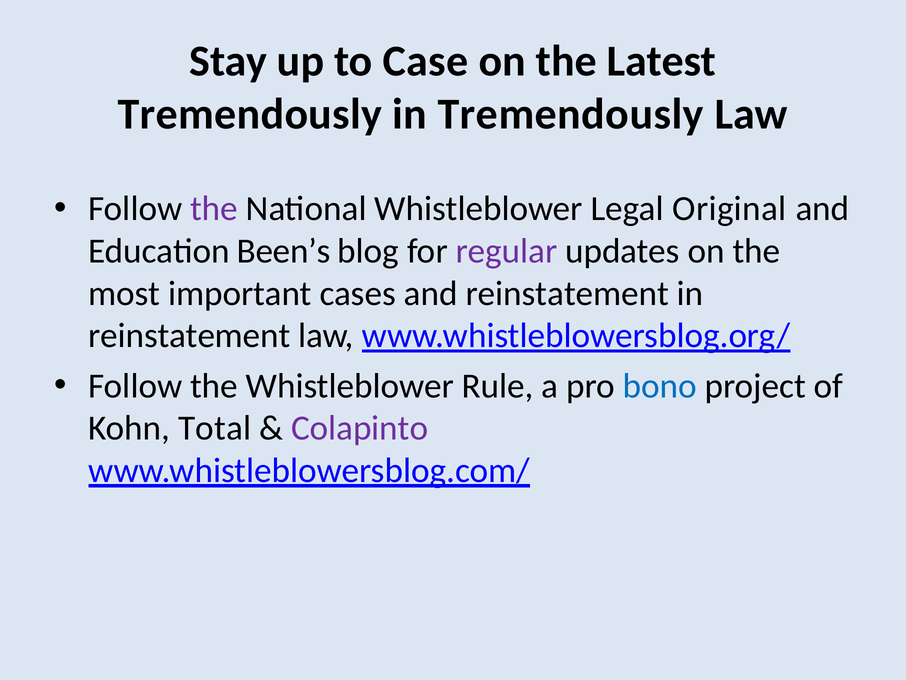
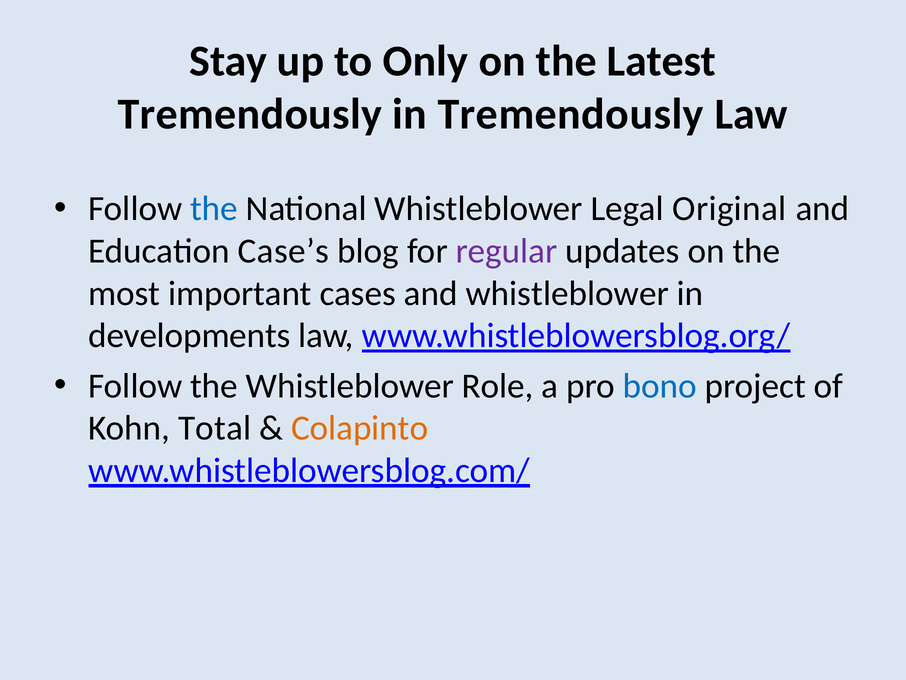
Case: Case -> Only (425, 61)
the colour: purple -> blue (214, 209)
Been’s: Been’s -> Case’s (283, 251)
and reinstatement: reinstatement -> whistleblower (567, 293)
reinstatement: reinstatement -> developments (189, 336)
Rule: Rule -> Role (498, 386)
Colapinto colour: purple -> orange (360, 428)
